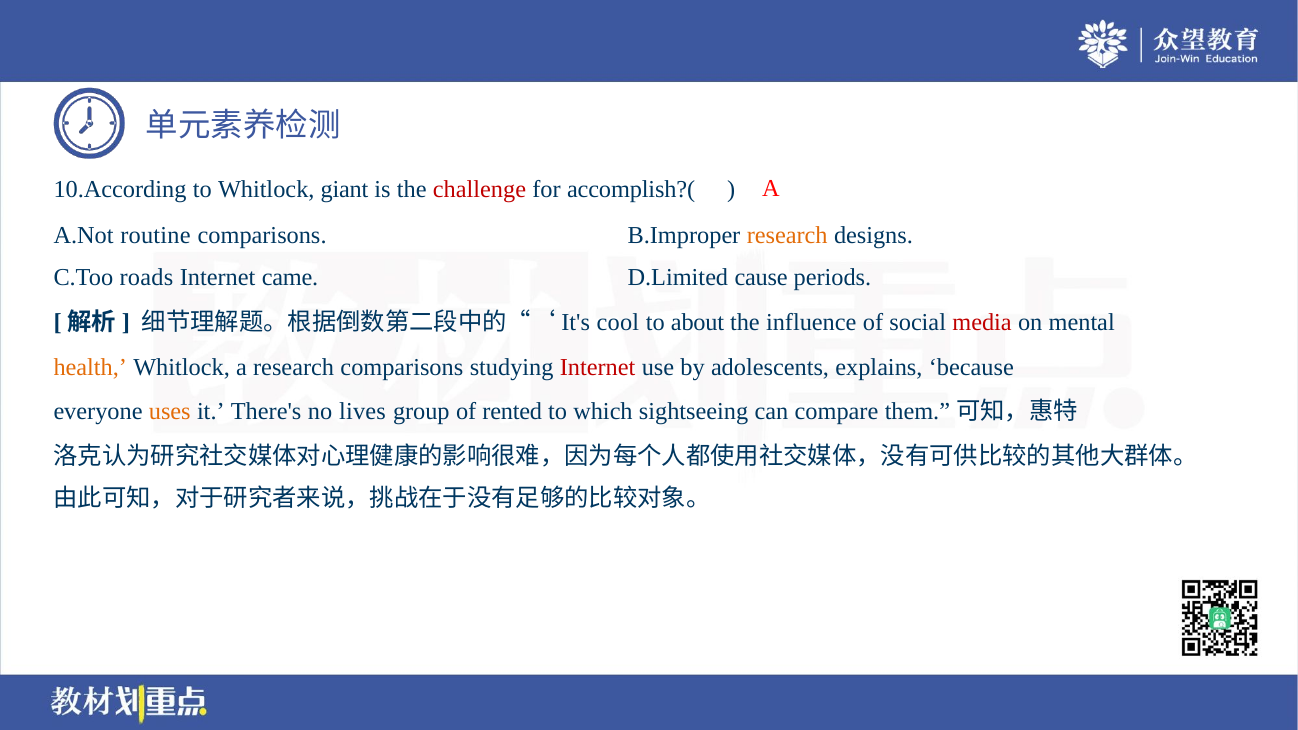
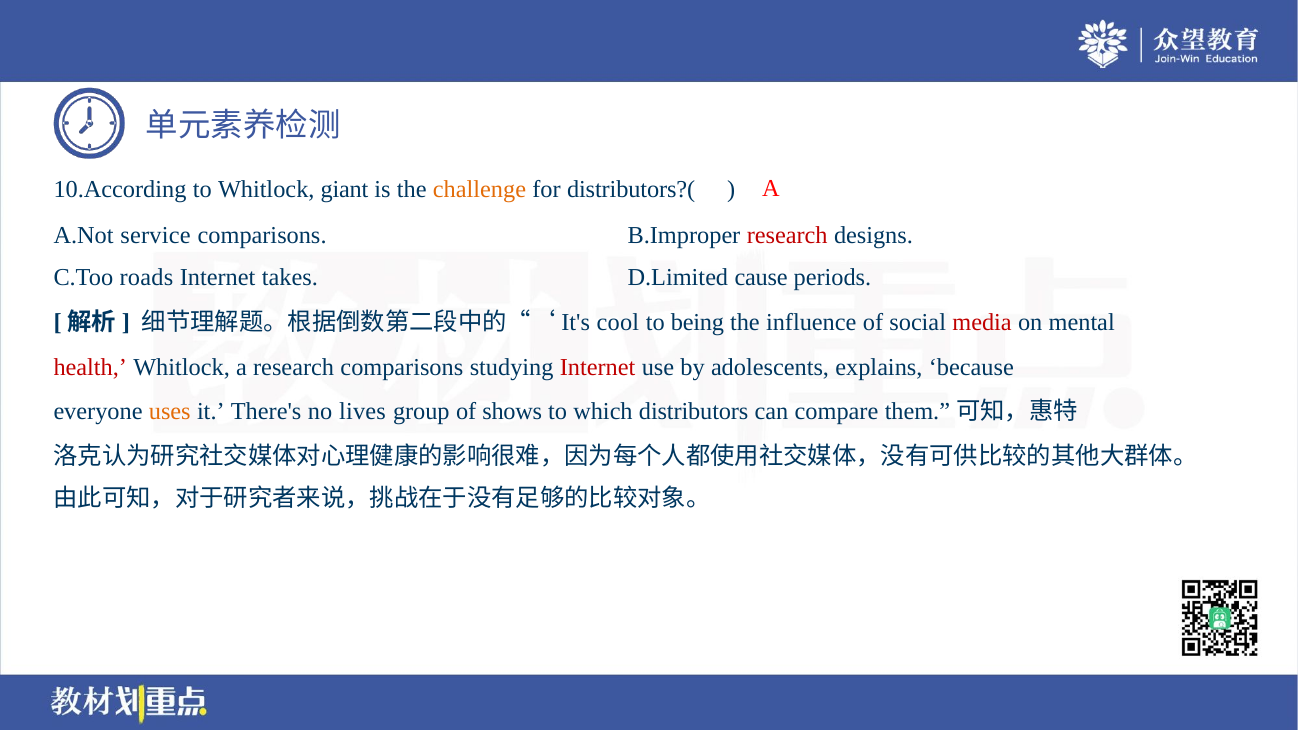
challenge colour: red -> orange (480, 190)
accomplish?(: accomplish?( -> distributors?( (631, 190)
routine: routine -> service (155, 235)
research colour: orange -> red (787, 235)
came: came -> takes (290, 277)
about: about -> being (698, 323)
health colour: orange -> red (90, 367)
rented: rented -> shows (512, 412)
sightseeing: sightseeing -> distributors (694, 412)
